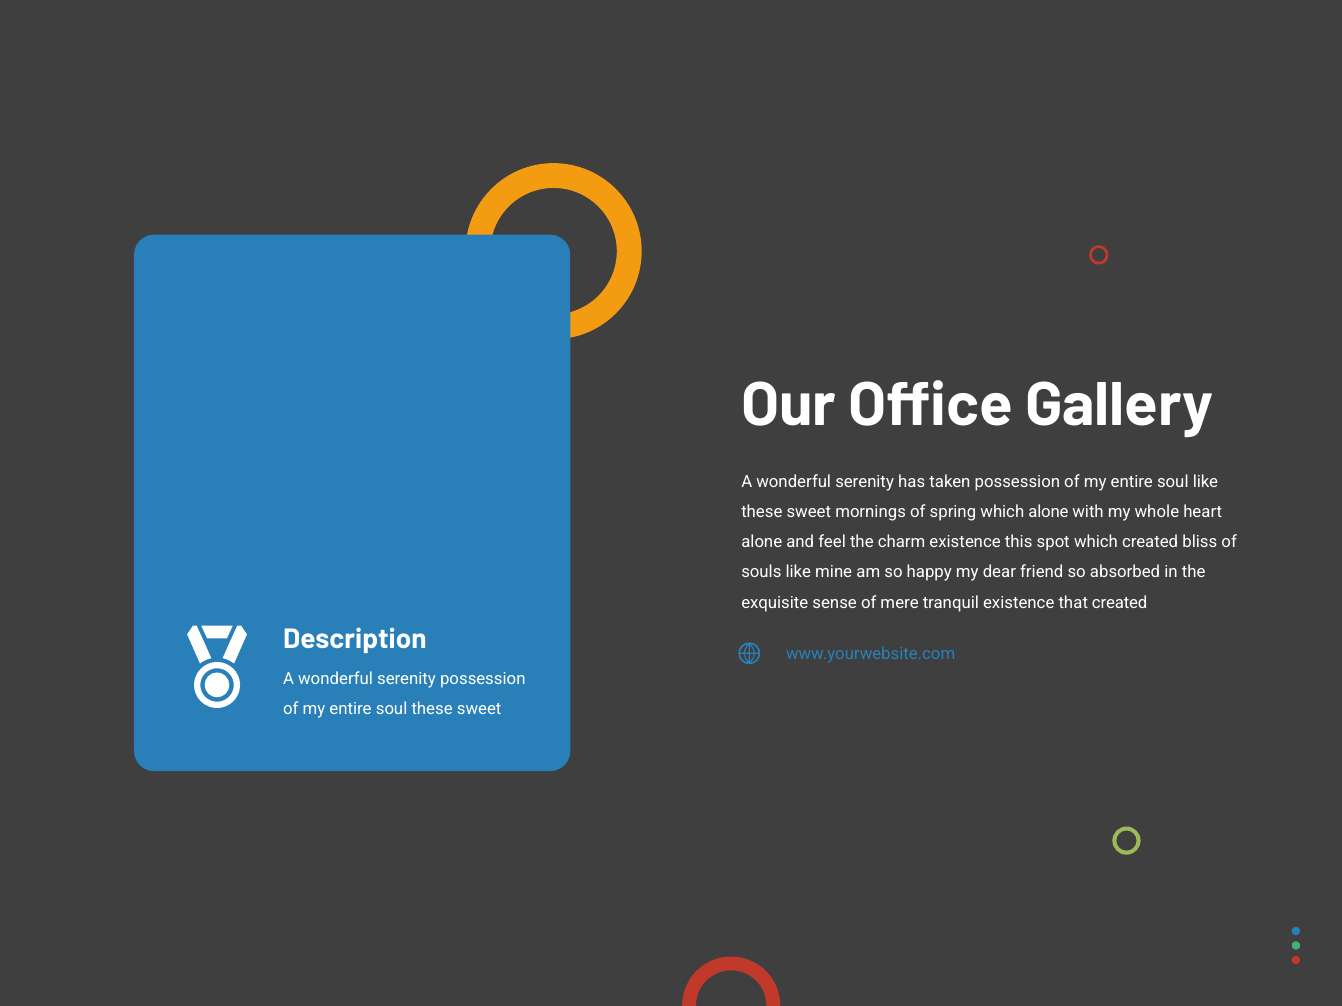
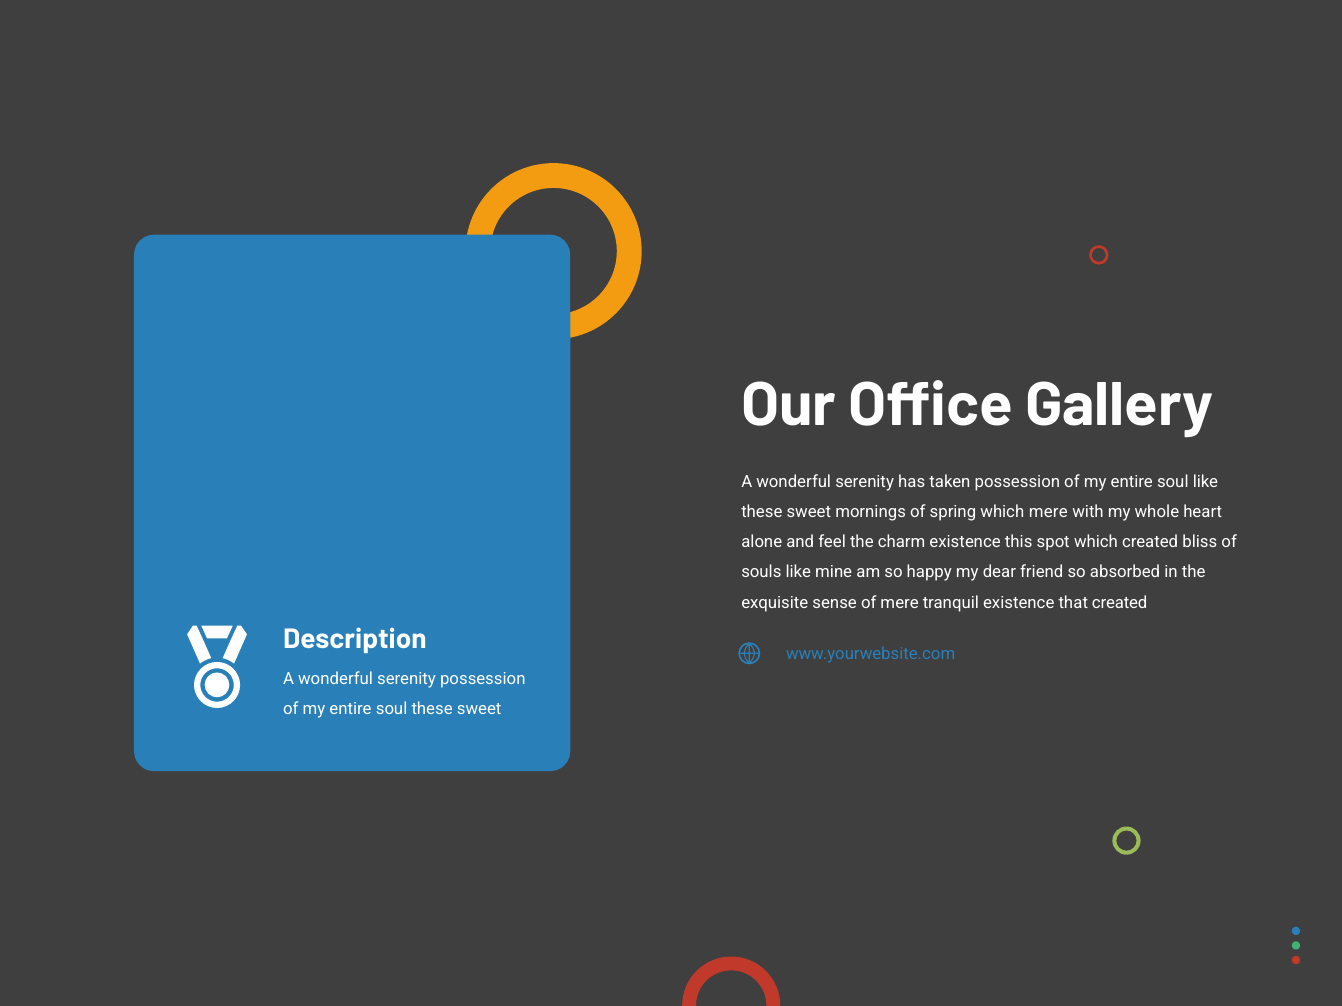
which alone: alone -> mere (1048, 512)
